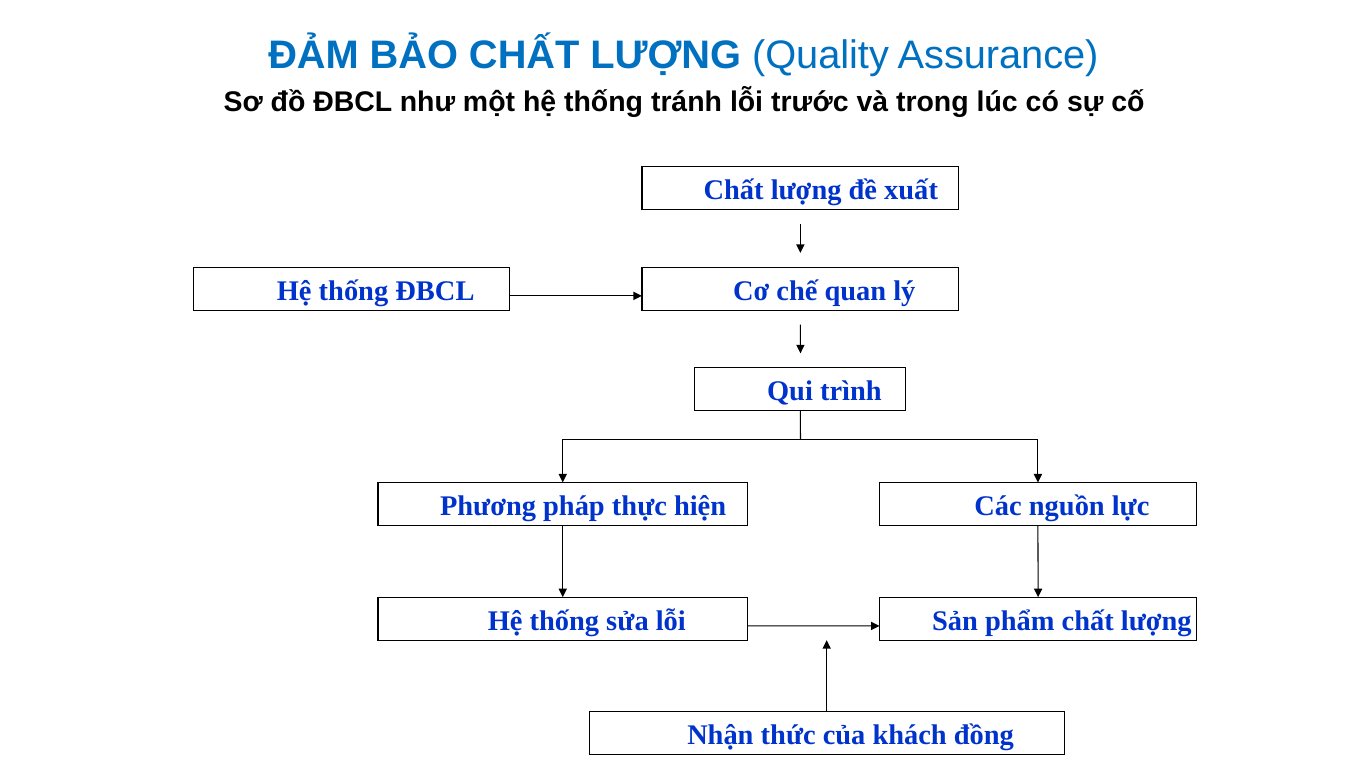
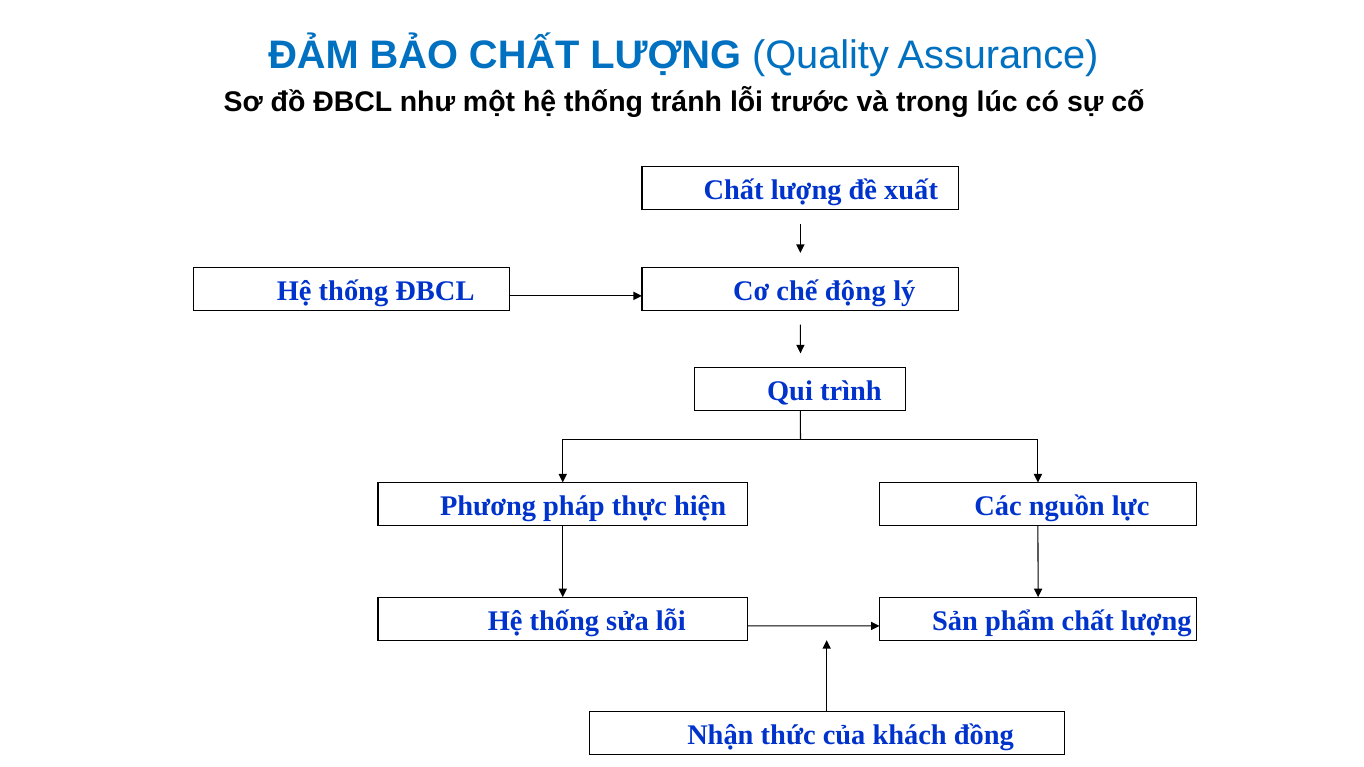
quan: quan -> động (855, 291)
